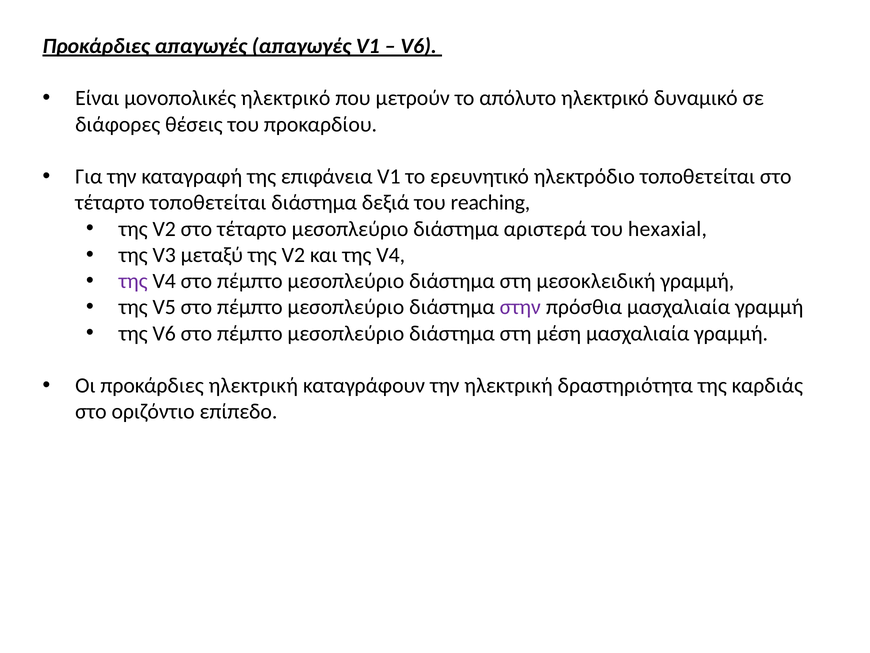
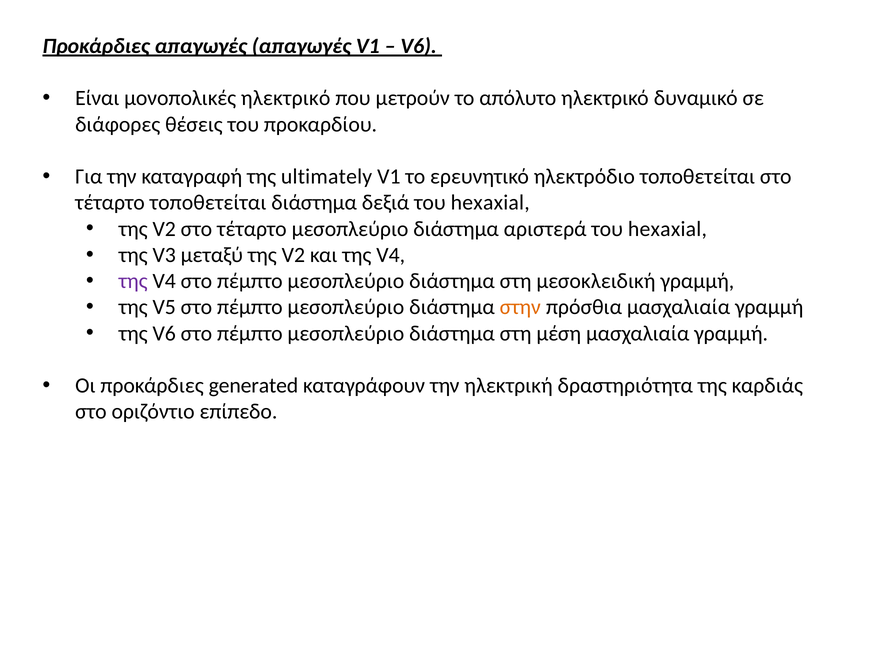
επιφάνεια: επιφάνεια -> ultimately (327, 177)
δεξιά του reaching: reaching -> hexaxial (490, 203)
στην colour: purple -> orange (520, 307)
προκάρδιες ηλεκτρική: ηλεκτρική -> generated (253, 385)
